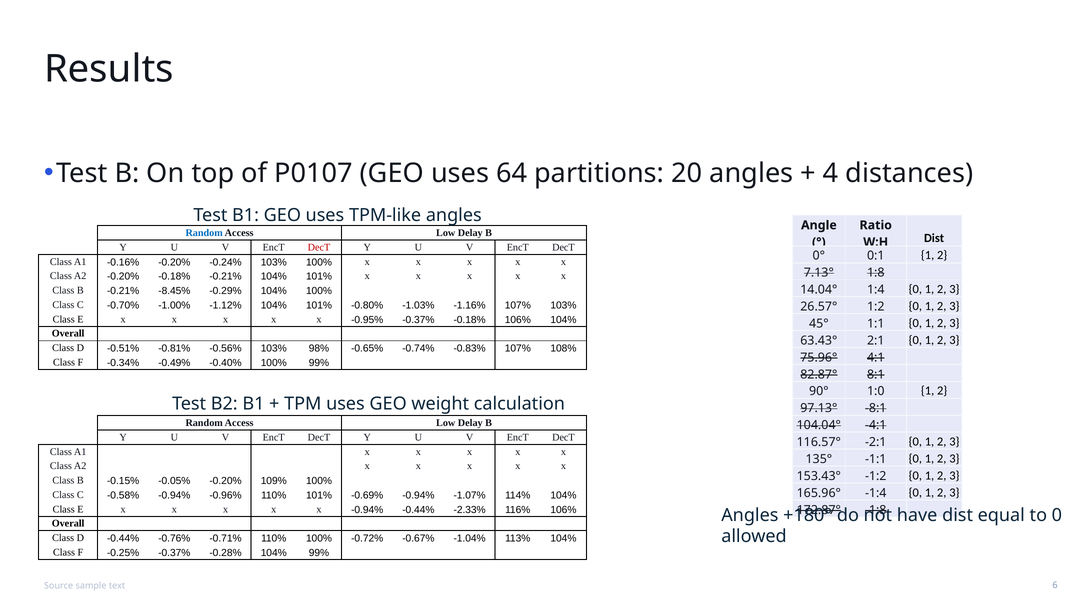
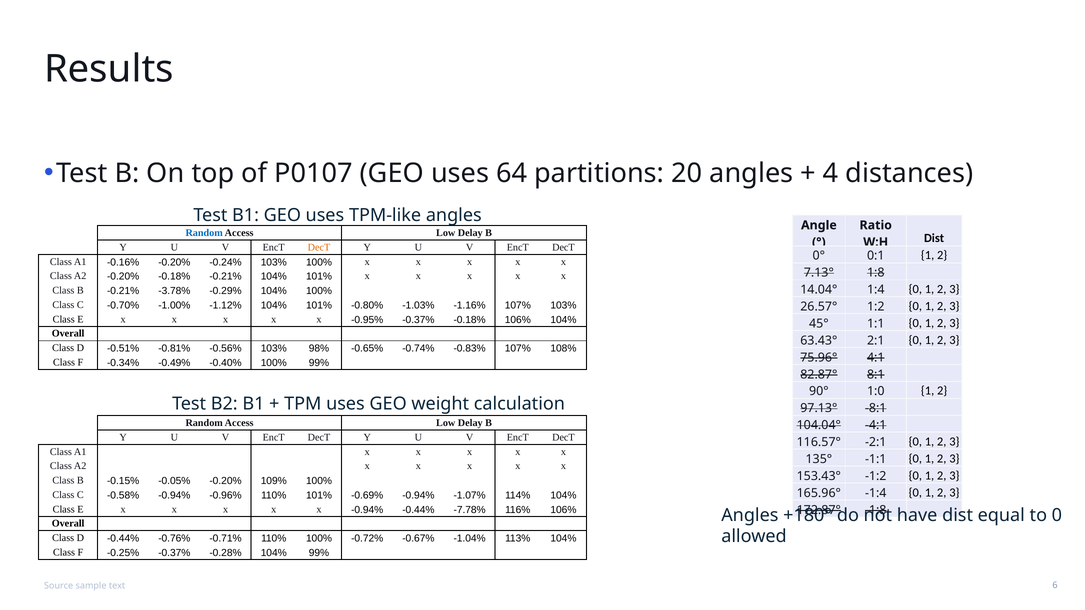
DecT colour: red -> orange (319, 247)
-8.45%: -8.45% -> -3.78% (174, 291)
-2.33%: -2.33% -> -7.78% (470, 510)
